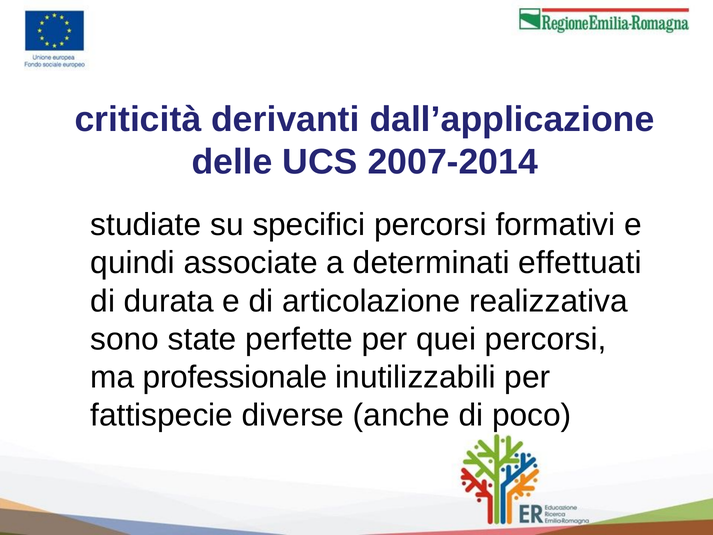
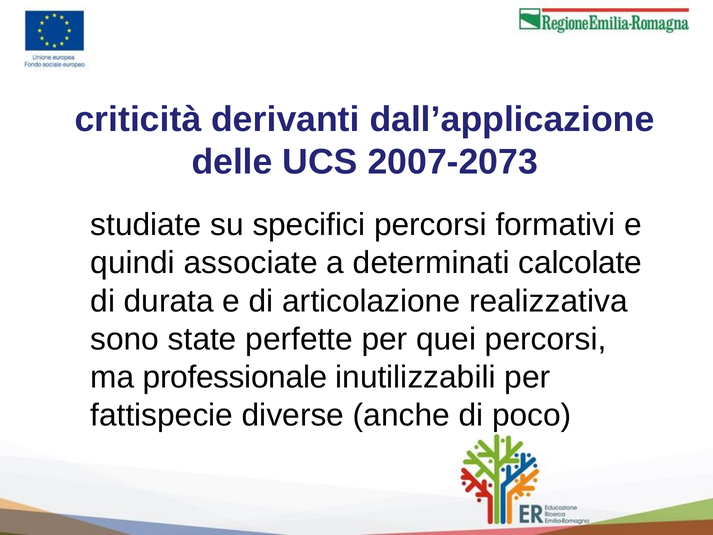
2007-2014: 2007-2014 -> 2007-2073 (453, 162)
effettuati: effettuati -> calcolate (580, 263)
